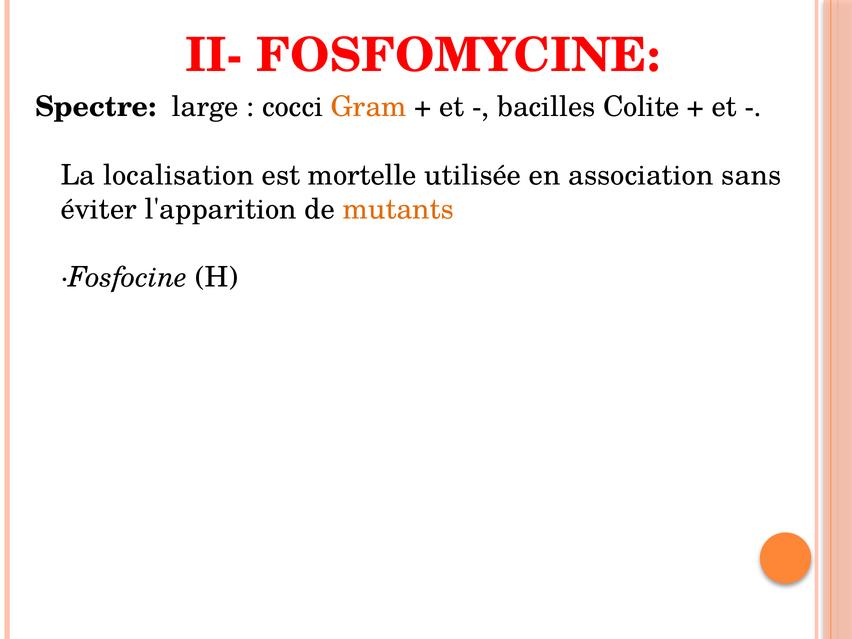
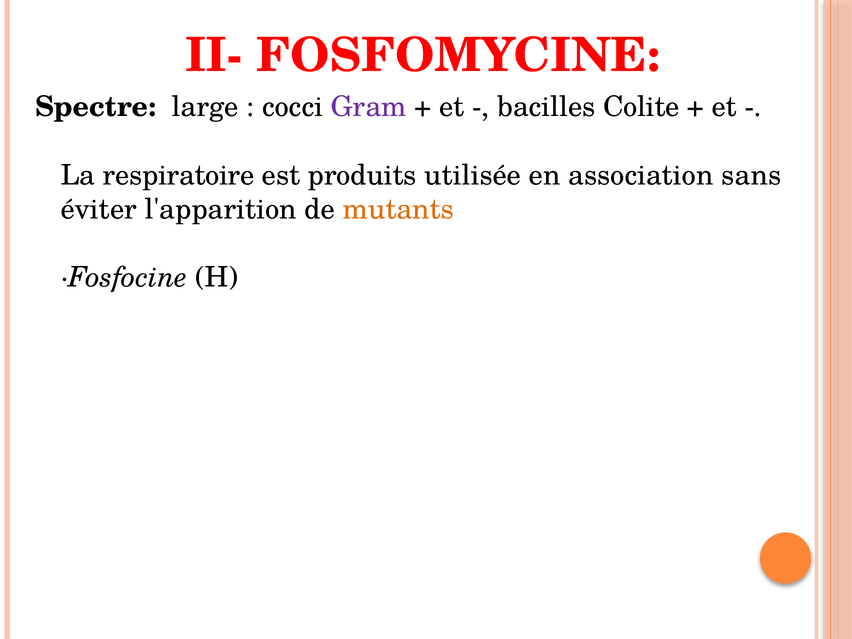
Gram colour: orange -> purple (369, 107)
localisation: localisation -> respiratoire (179, 175)
mortelle: mortelle -> produits (362, 175)
